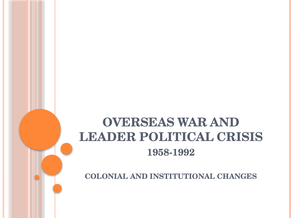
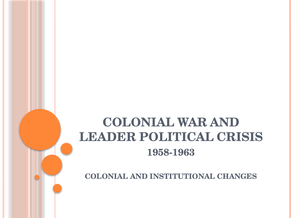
OVERSEAS: OVERSEAS -> COLONIAL (139, 123)
1958-1992: 1958-1992 -> 1958-1963 (171, 153)
